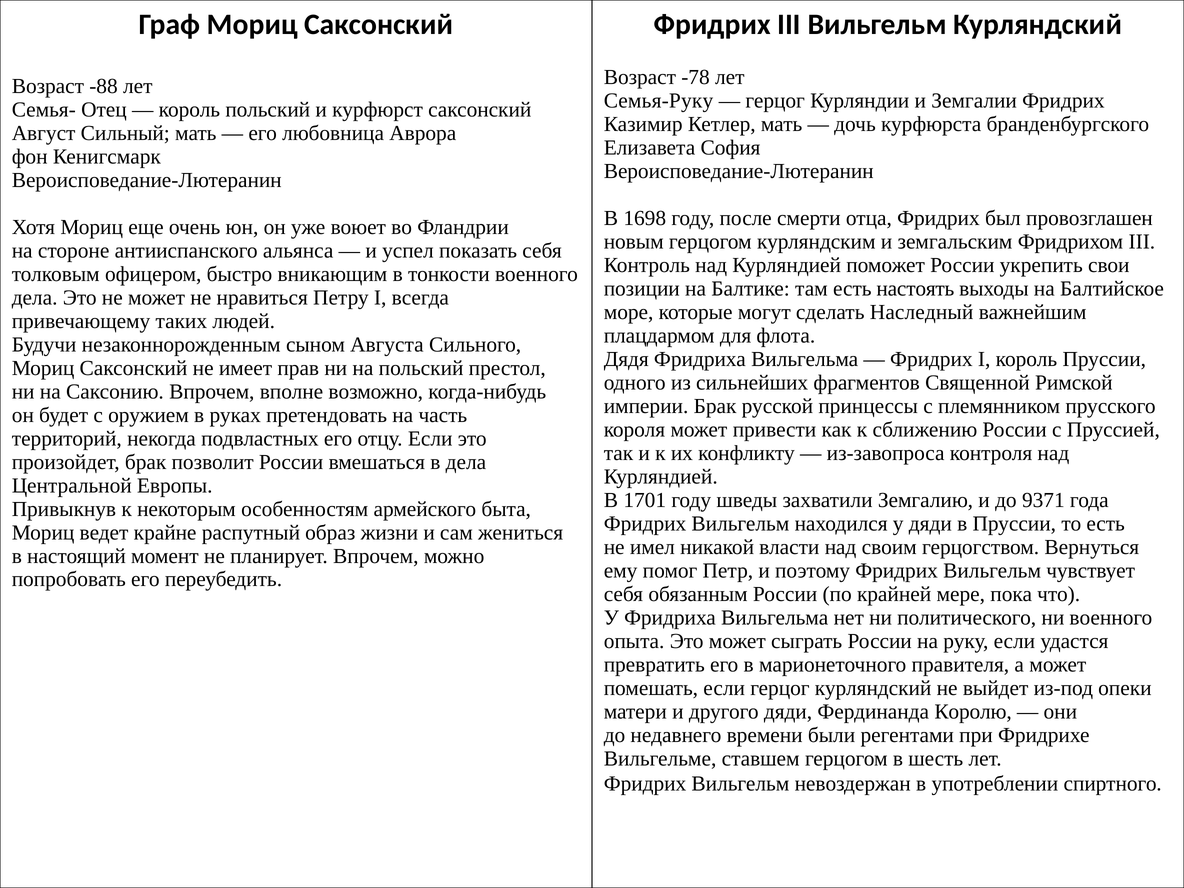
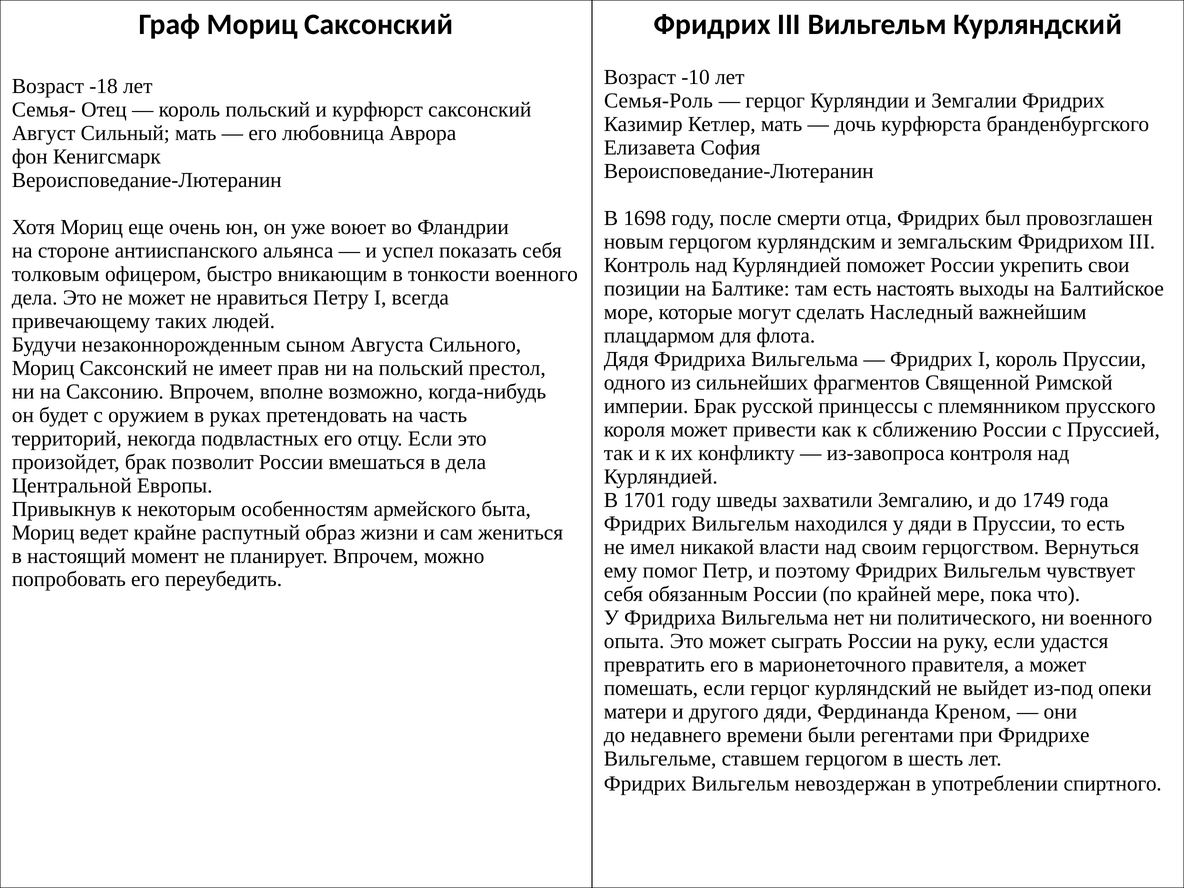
-78: -78 -> -10 (695, 77)
-88: -88 -> -18 (103, 86)
Семья-Руку: Семья-Руку -> Семья-Роль (659, 101)
9371: 9371 -> 1749 (1043, 500)
Королю: Королю -> Креном (973, 712)
